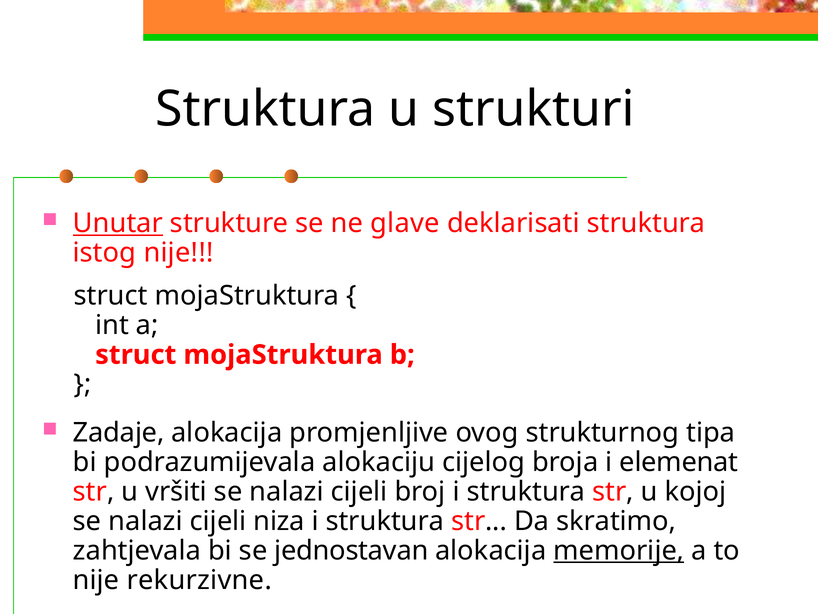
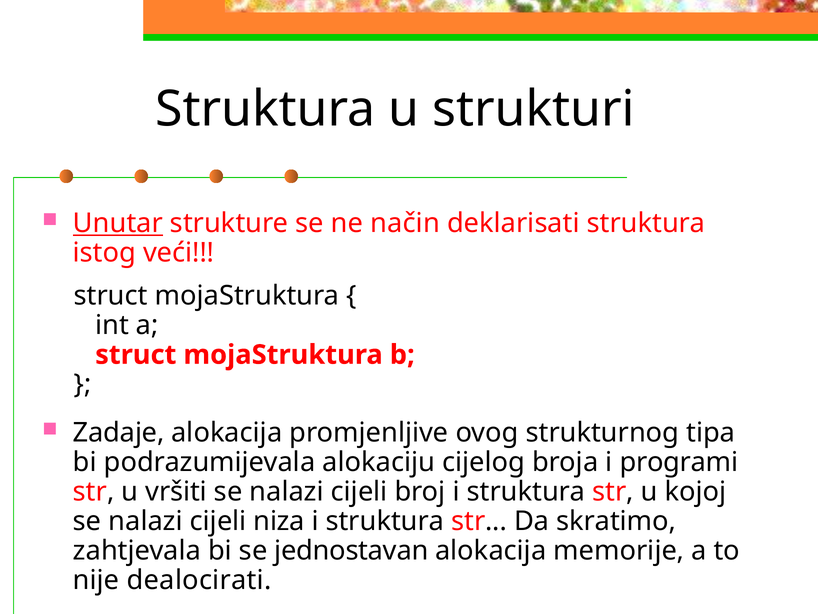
glave: glave -> način (405, 223)
istog nije: nije -> veći (179, 253)
elemenat: elemenat -> programi (679, 462)
memorije underline: present -> none (619, 550)
rekurzivne: rekurzivne -> dealocirati (199, 580)
